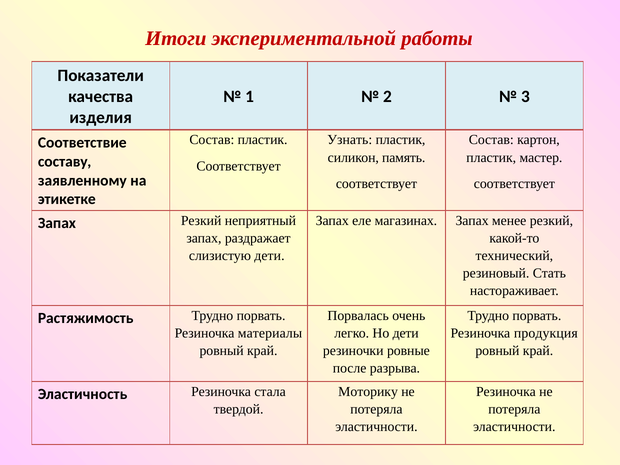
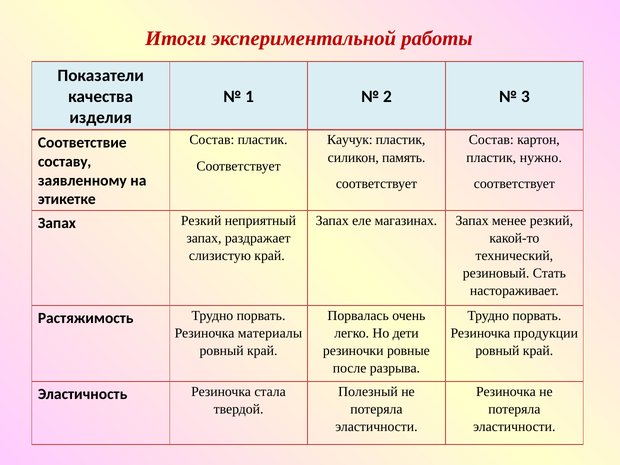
Узнать: Узнать -> Каучук (350, 140)
мастер: мастер -> нужно (541, 158)
слизистую дети: дети -> край (270, 256)
продукция: продукция -> продукции (546, 333)
Моторику: Моторику -> Полезный (368, 392)
